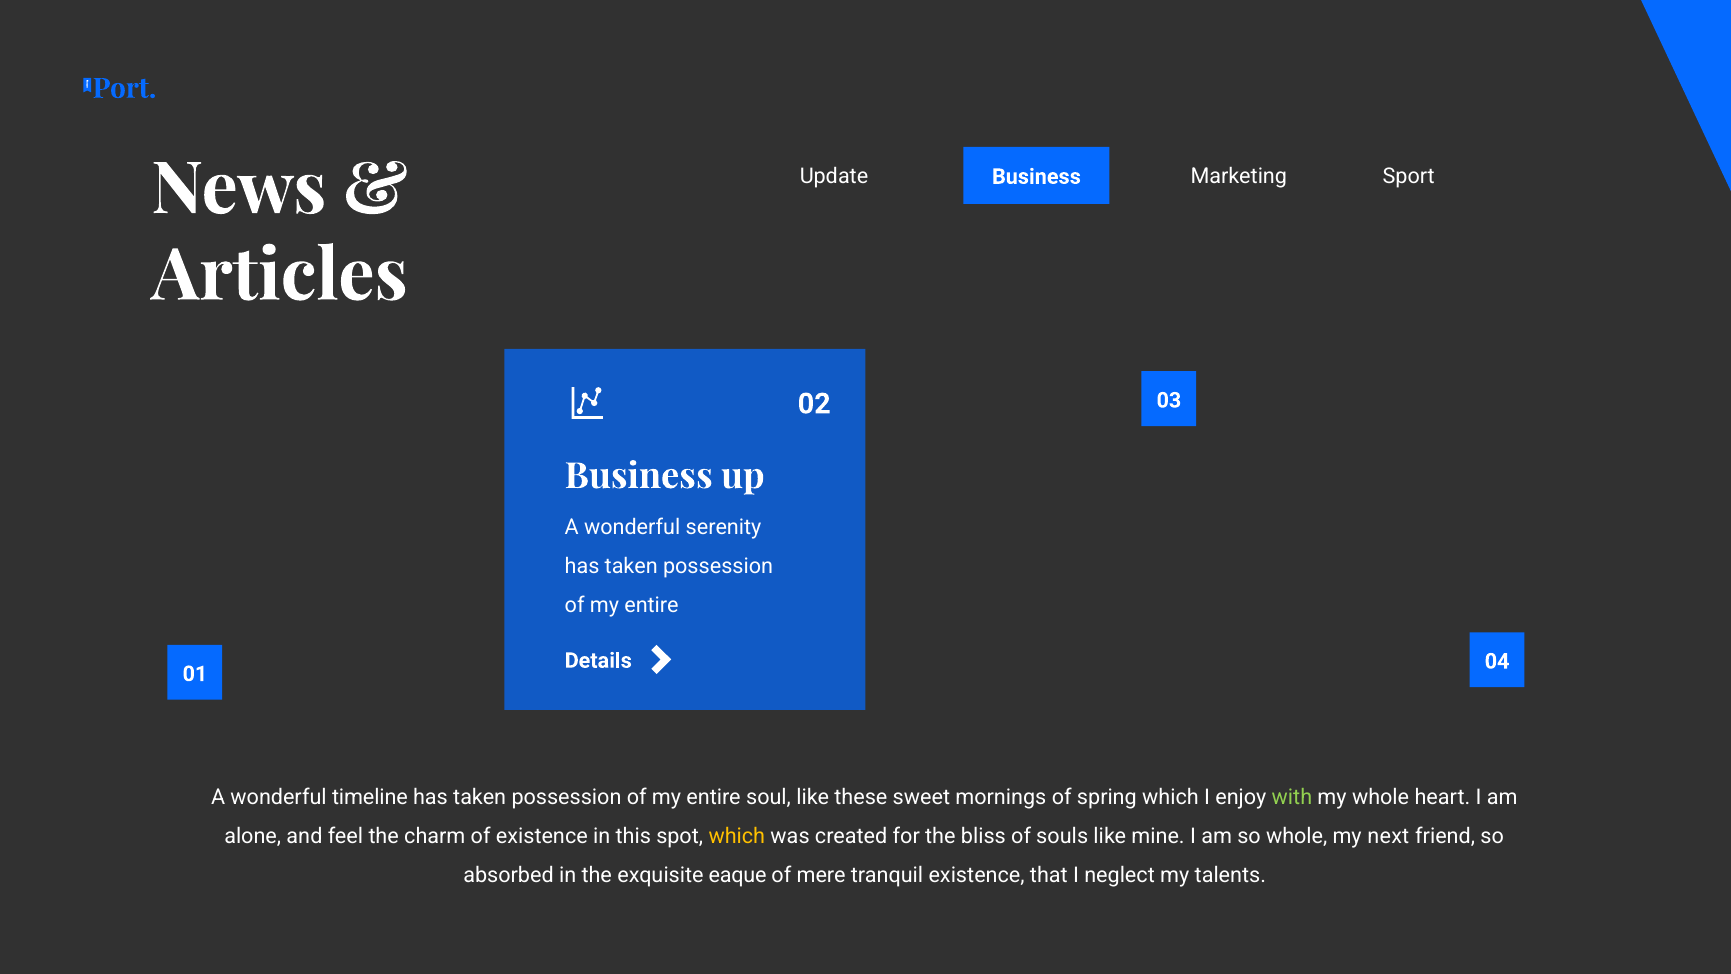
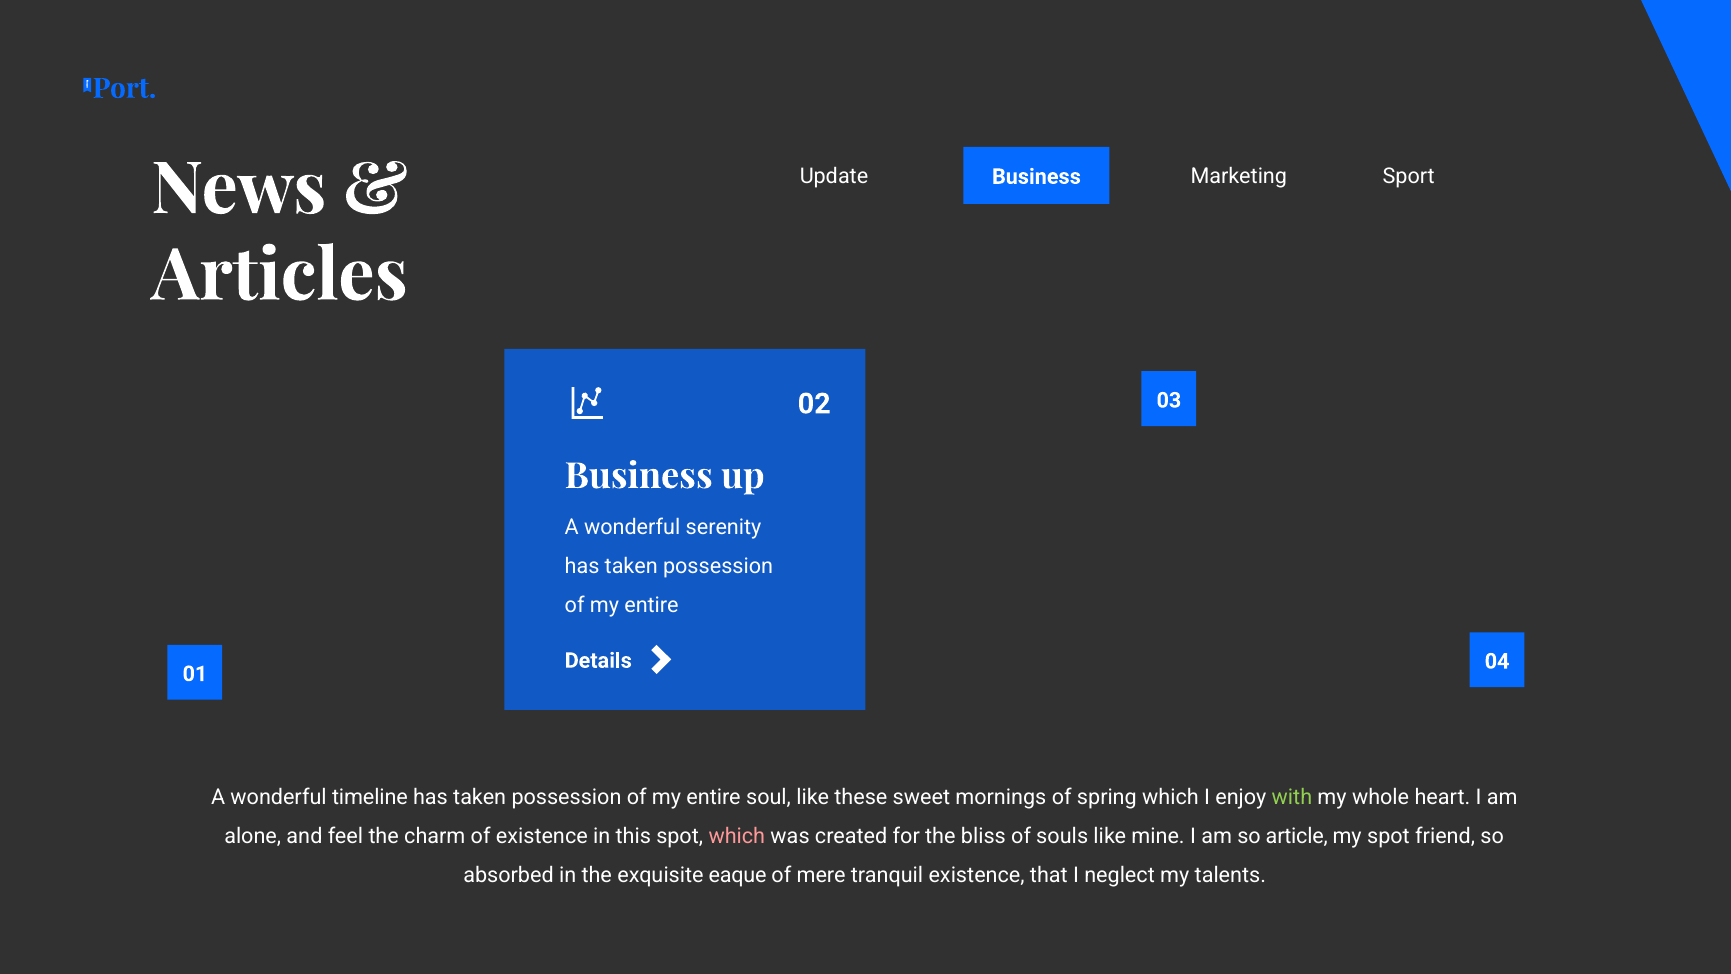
which colour: yellow -> pink (737, 836)
so whole: whole -> article (1297, 836)
my next: next -> spot (1389, 836)
